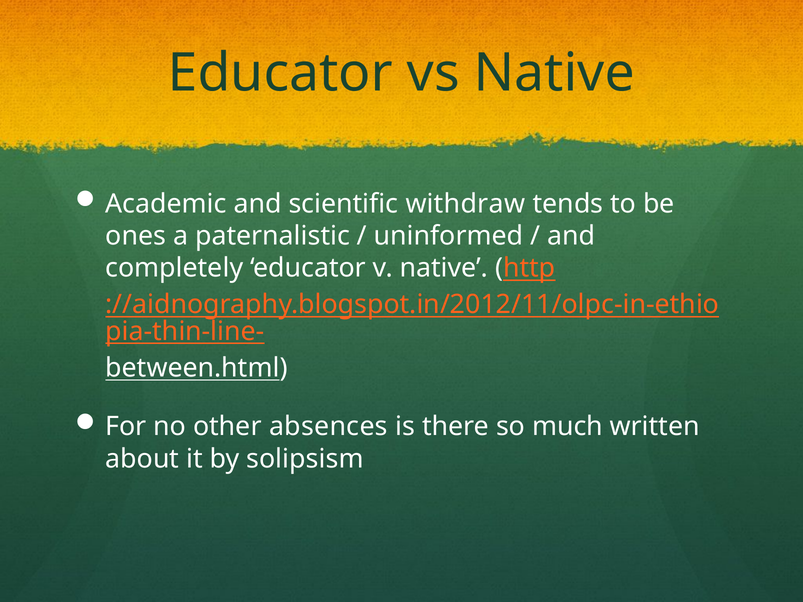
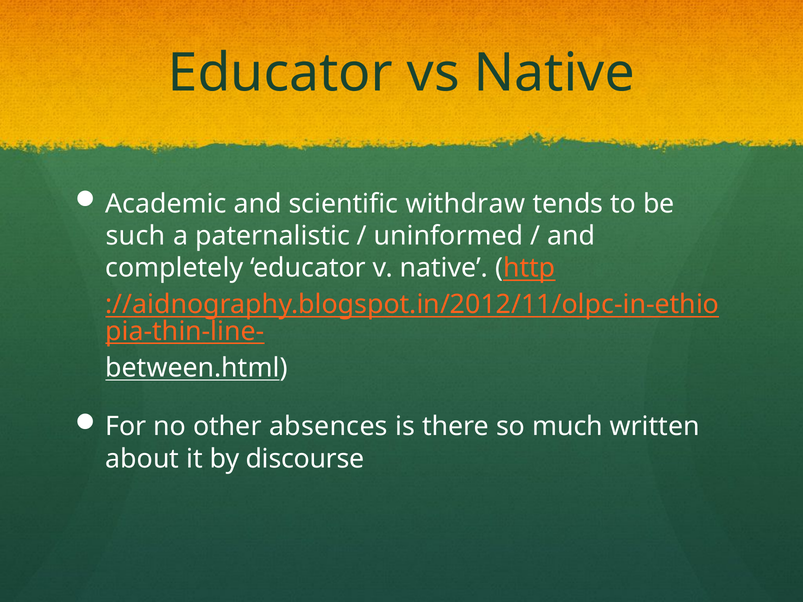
ones: ones -> such (136, 236)
solipsism: solipsism -> discourse (305, 459)
